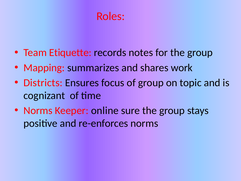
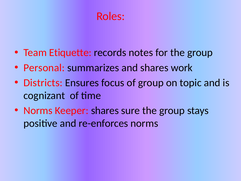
Mapping: Mapping -> Personal (44, 68)
Keeper online: online -> shares (105, 110)
